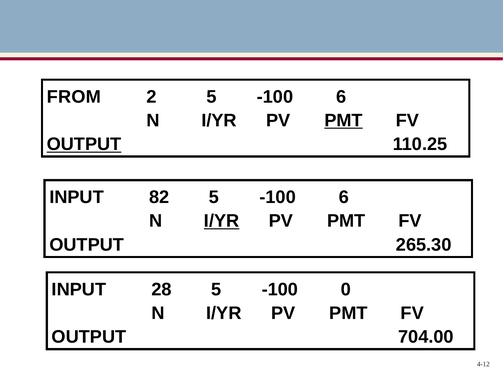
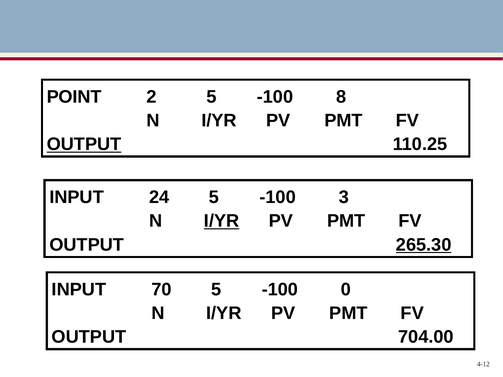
FROM: FROM -> POINT (74, 97)
2 5 -100 6: 6 -> 8 (341, 97)
PMT underline: present -> none (344, 121)
82: 82 -> 24 (159, 197)
6: 6 -> 3 (344, 197)
265.30 underline: none -> present (424, 245)
28: 28 -> 70 (162, 290)
